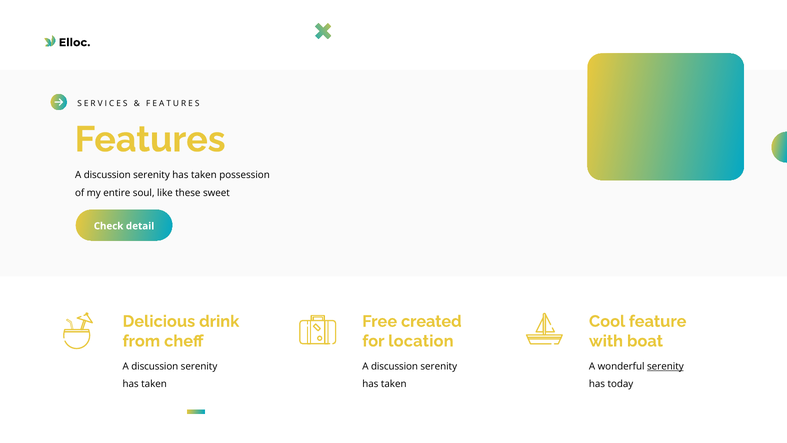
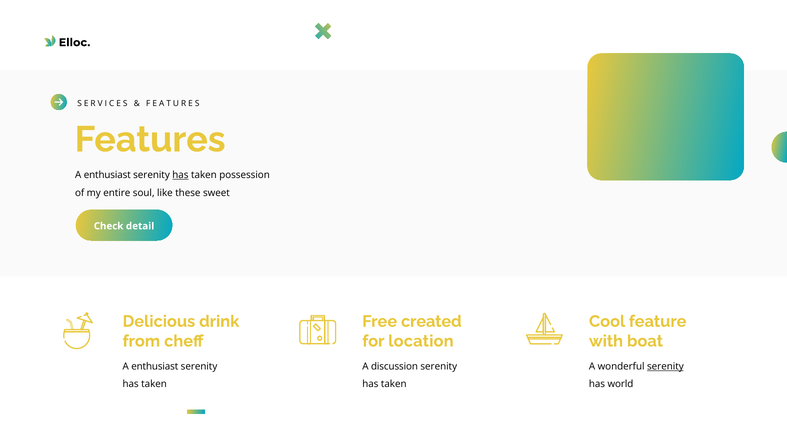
discussion: discussion -> enthusiast (107, 175)
has underline: none -> present (180, 175)
discussion: discussion -> enthusiast (155, 366)
today: today -> world (620, 384)
